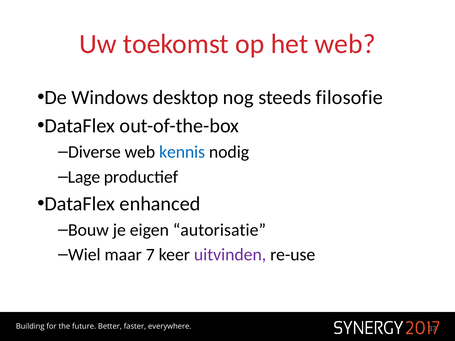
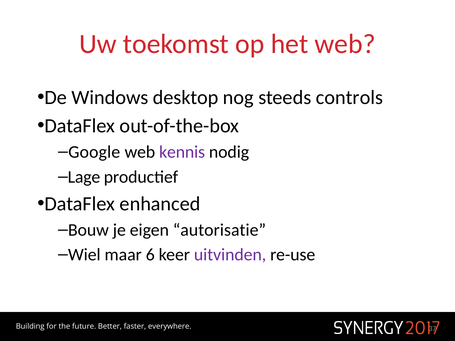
filosofie: filosofie -> controls (349, 98)
Diverse: Diverse -> Google (94, 152)
kennis colour: blue -> purple (182, 152)
7: 7 -> 6 (150, 255)
